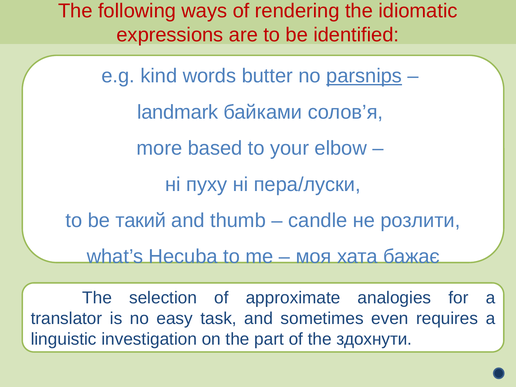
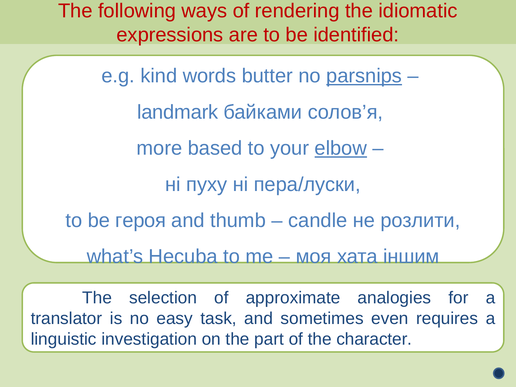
elbow underline: none -> present (341, 148)
такий: такий -> героя (141, 221)
бажає: бажає -> іншим (411, 257)
здохнути: здохнути -> character (374, 339)
